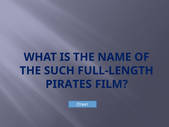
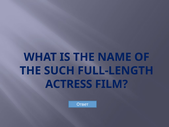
PIRATES: PIRATES -> ACTRESS (69, 84)
